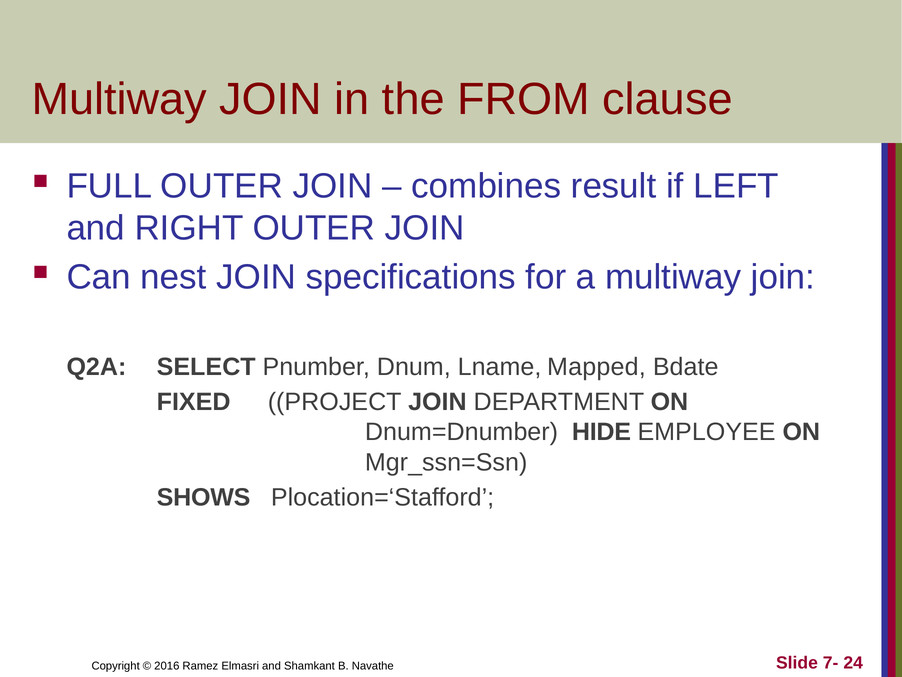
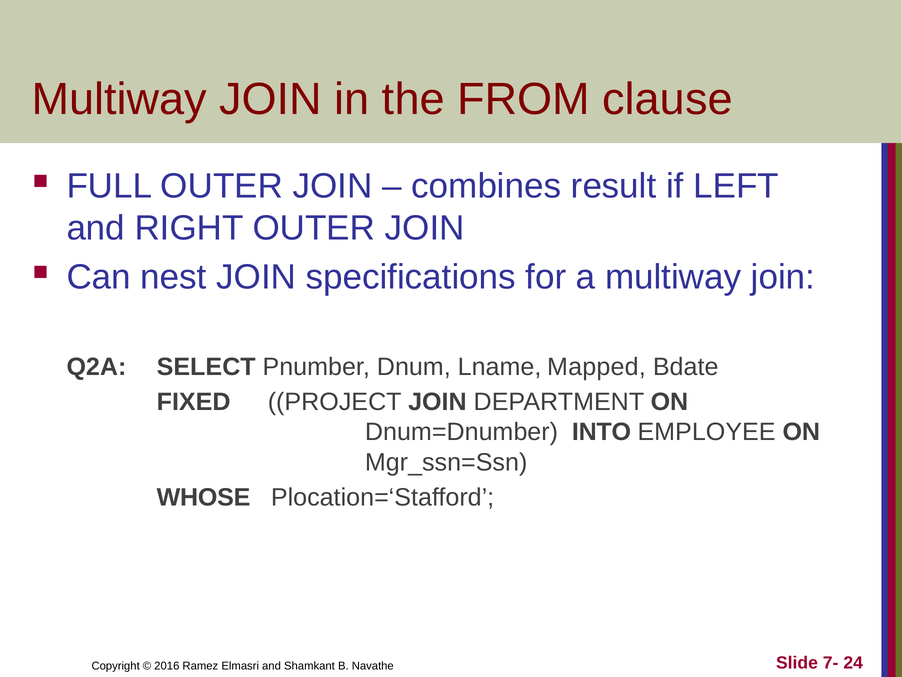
HIDE: HIDE -> INTO (601, 432)
SHOWS: SHOWS -> WHOSE (204, 497)
